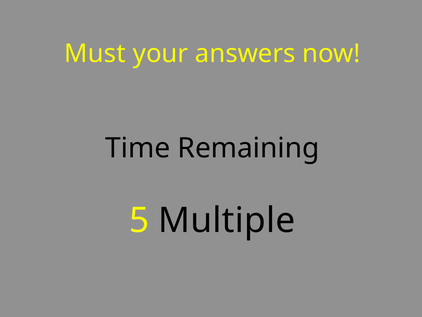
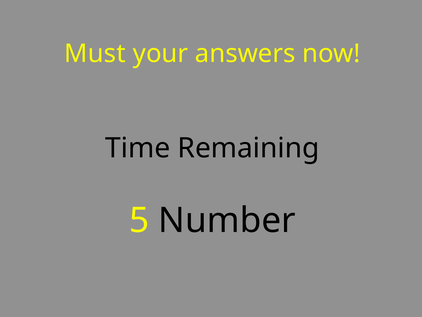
Multiple: Multiple -> Number (227, 220)
